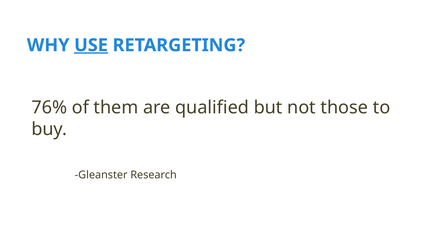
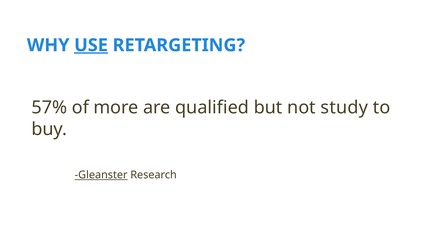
76%: 76% -> 57% (49, 108)
them: them -> more (116, 108)
those: those -> study (344, 108)
Gleanster underline: none -> present (101, 175)
